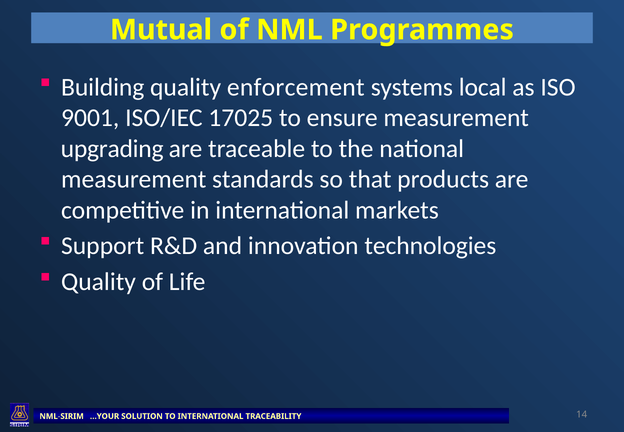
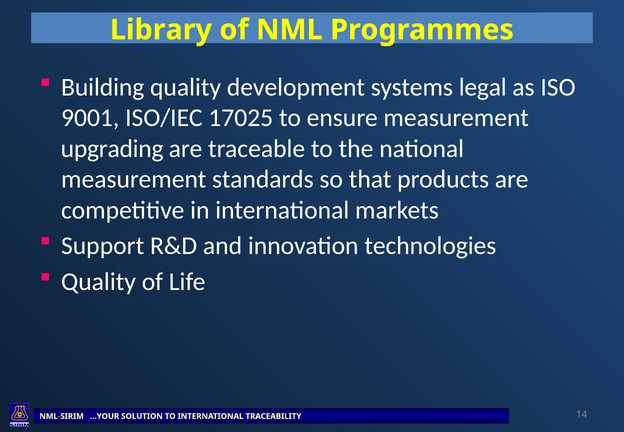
Mutual: Mutual -> Library (161, 30)
enforcement: enforcement -> development (296, 87)
local: local -> legal (483, 87)
